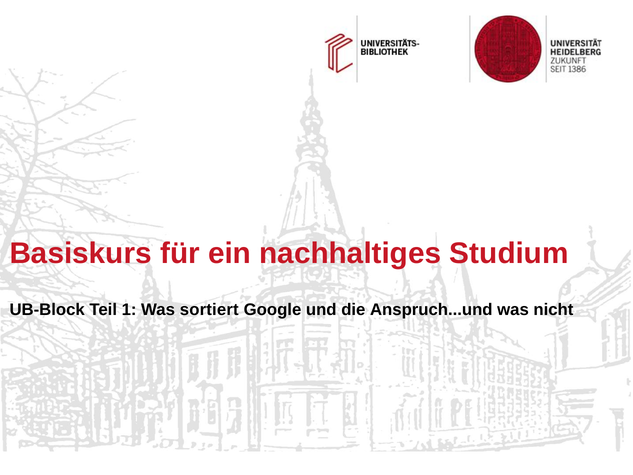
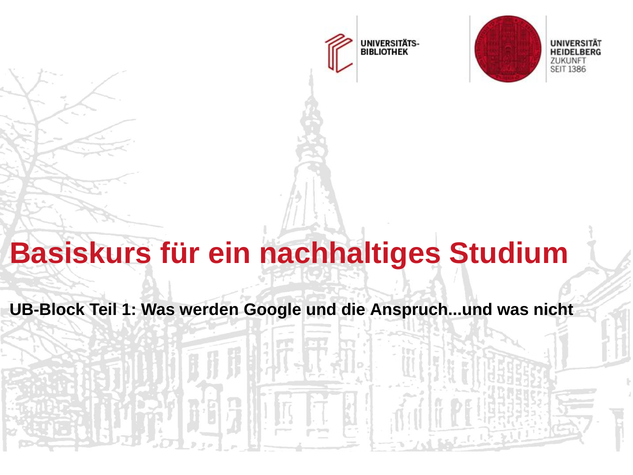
sortiert: sortiert -> werden (209, 310)
